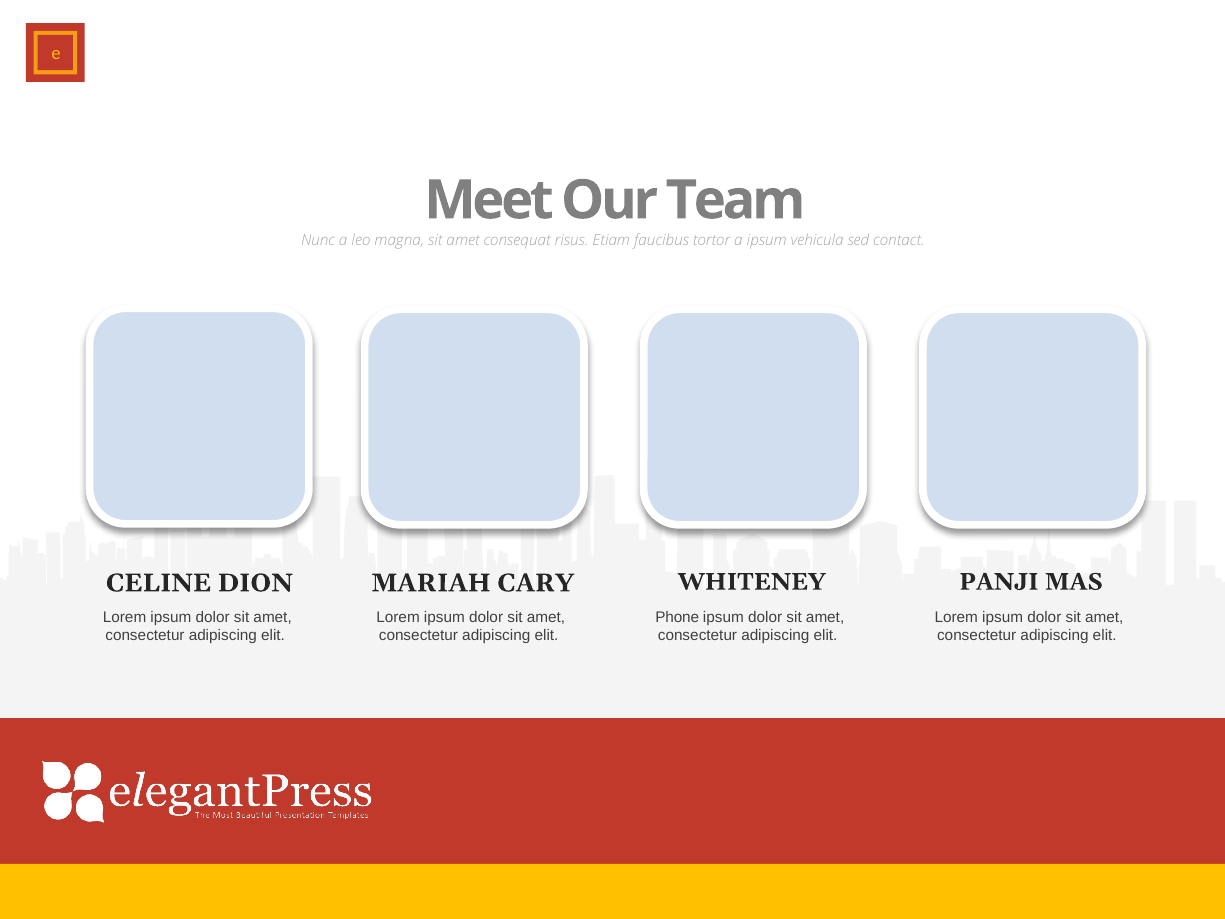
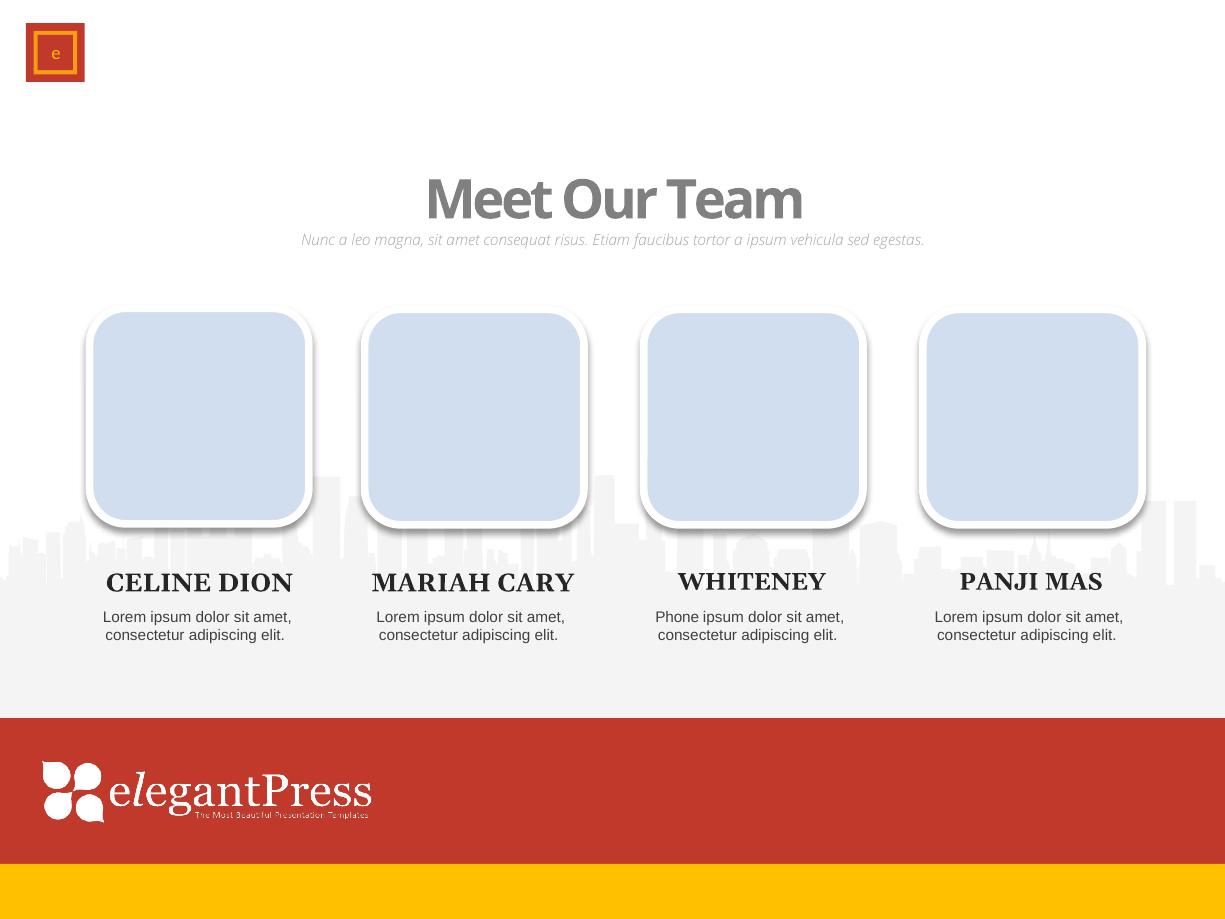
contact: contact -> egestas (899, 240)
